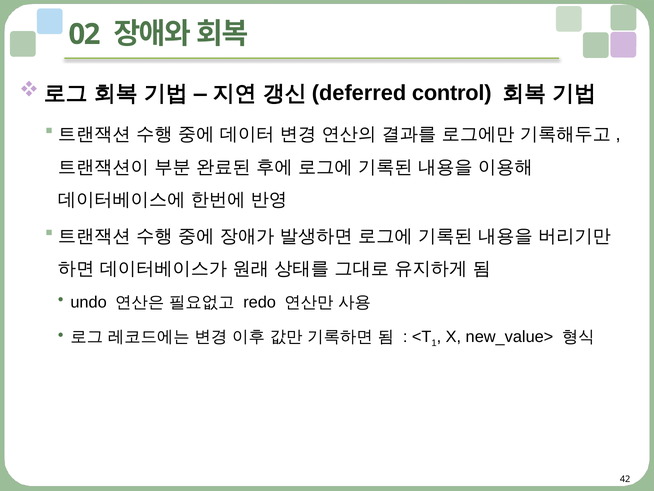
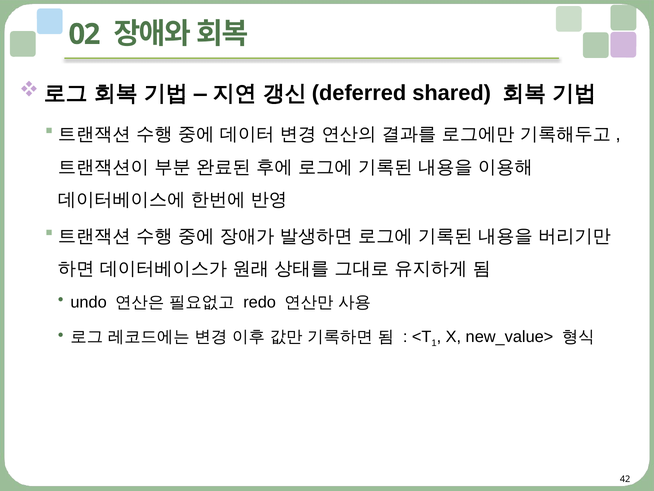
control: control -> shared (452, 93)
